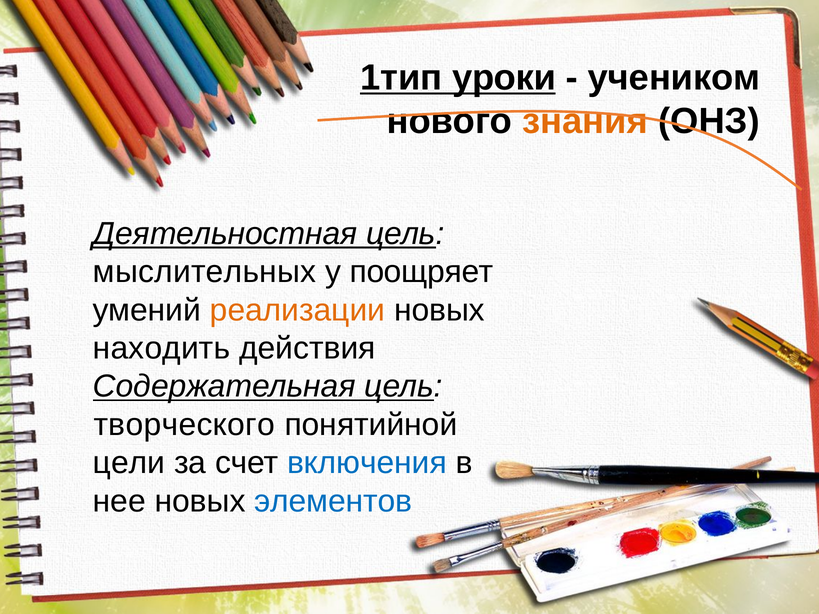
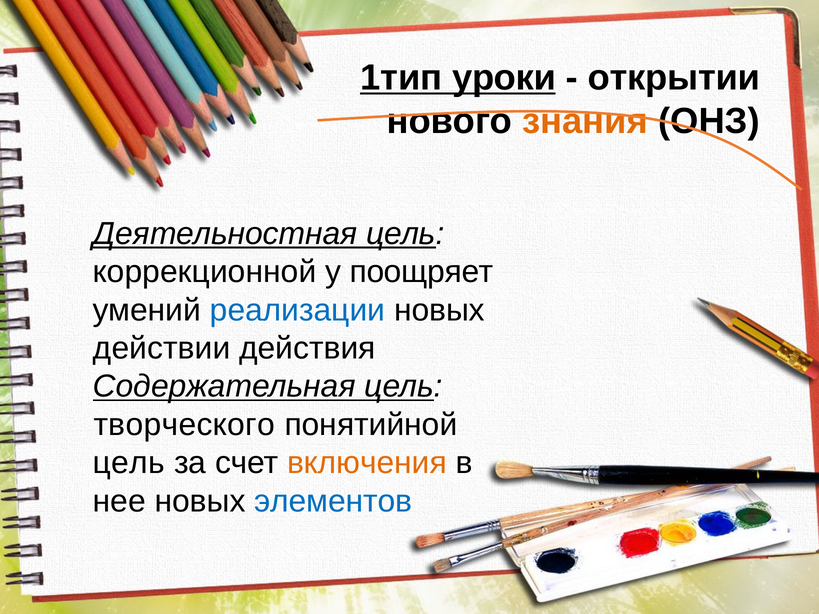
учеником: учеником -> открытии (674, 78)
мыслительных: мыслительных -> коррекционной (205, 272)
реализации colour: orange -> blue (298, 310)
находить: находить -> действии (162, 348)
цели: цели -> цель (129, 463)
включения colour: blue -> orange (367, 463)
